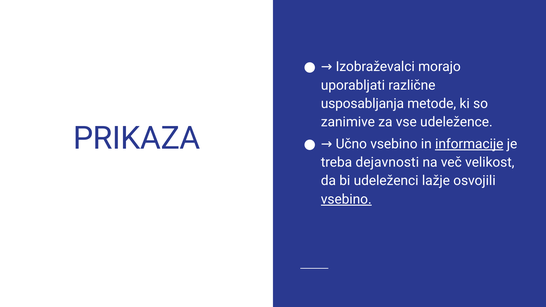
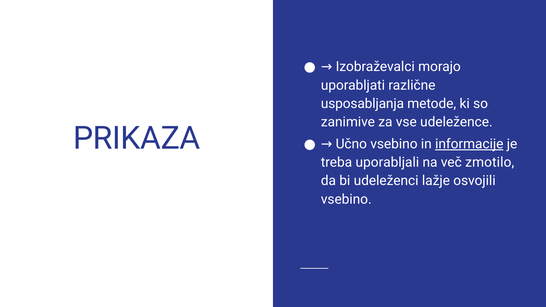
dejavnosti: dejavnosti -> uporabljali (387, 162)
velikost: velikost -> zmotilo (490, 162)
vsebino underline: present -> none (346, 199)
